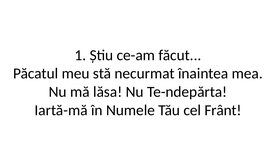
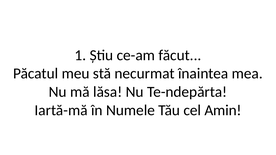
Frânt: Frânt -> Amin (223, 110)
